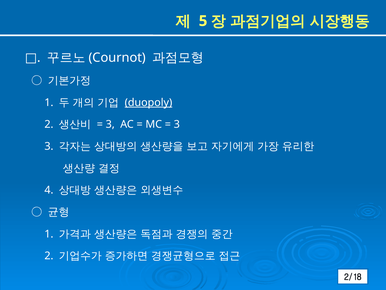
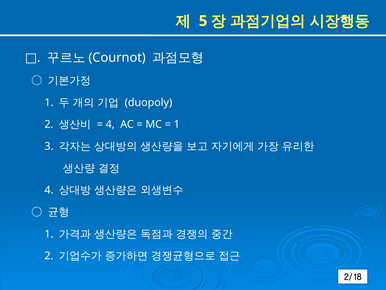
duopoly underline: present -> none (148, 102)
3: 3 -> 4 (110, 124)
3: 3 -> 1 (177, 124)
